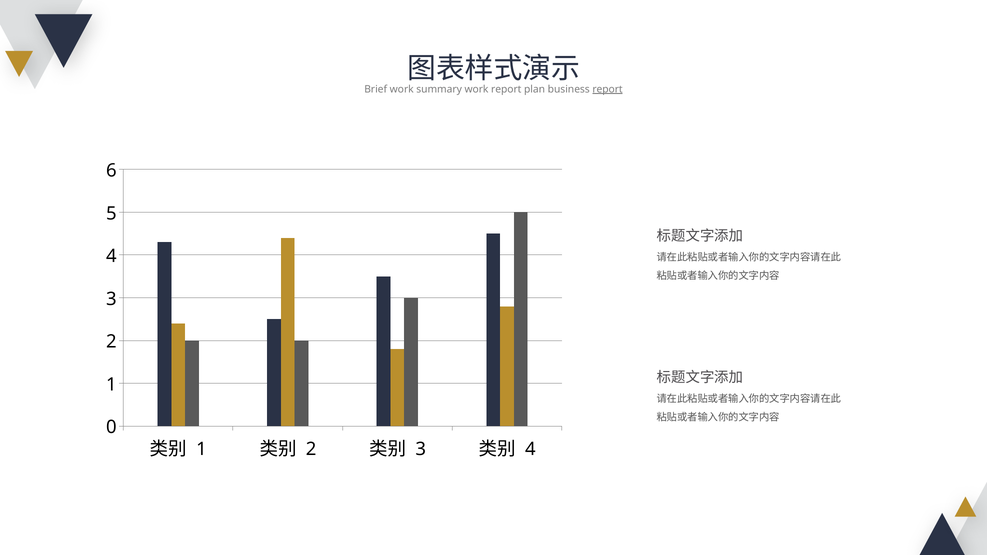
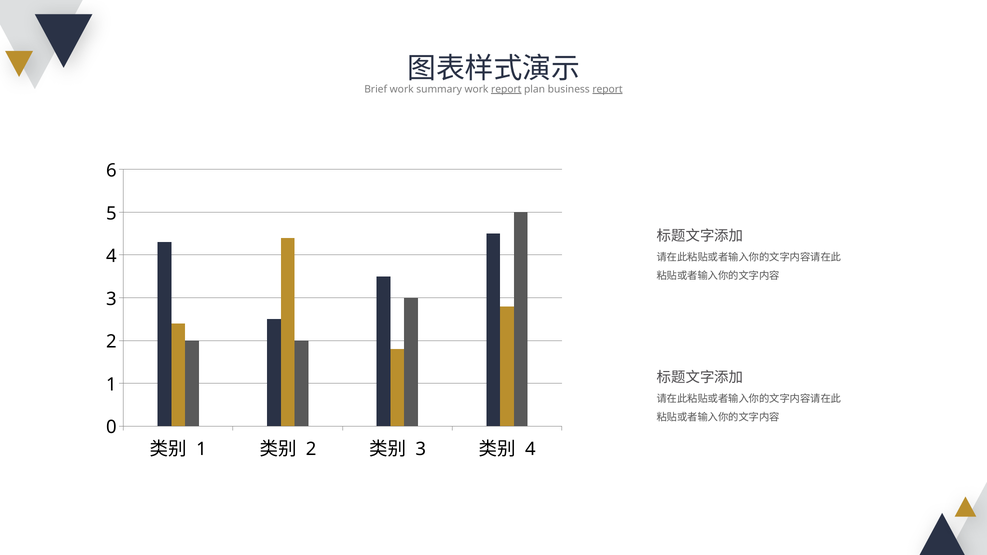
report underline: none -> present (506, 89)
